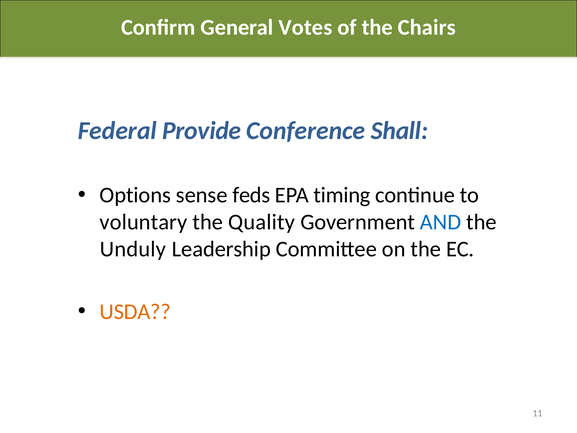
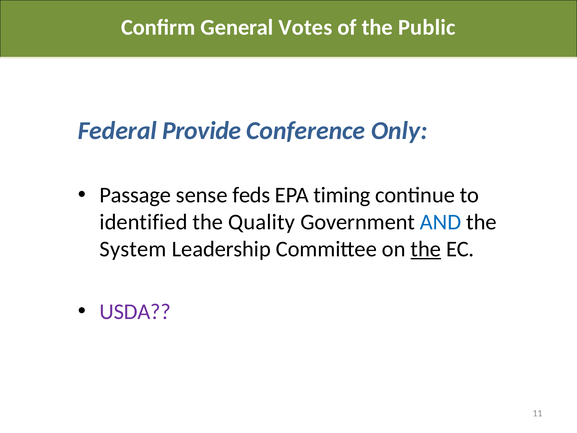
Chairs: Chairs -> Public (427, 27)
Shall: Shall -> Only (399, 131)
Options: Options -> Passage (135, 195)
voluntary: voluntary -> identified (144, 222)
Unduly: Unduly -> System (133, 249)
the underline: none -> present (426, 249)
USDA colour: orange -> purple (135, 312)
